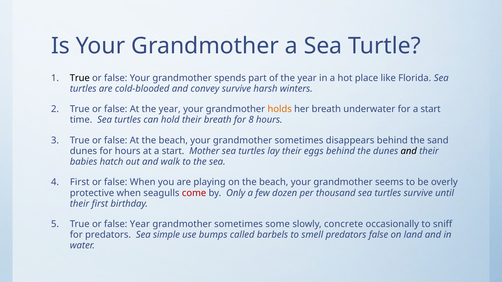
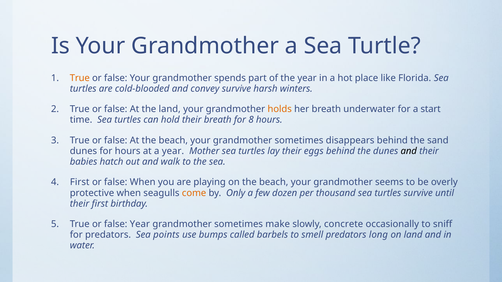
True colour: black -> orange (80, 78)
At the year: year -> land (170, 109)
at a start: start -> year (173, 151)
come colour: red -> orange (194, 193)
some: some -> make (278, 224)
simple: simple -> points (166, 235)
predators false: false -> long (378, 235)
